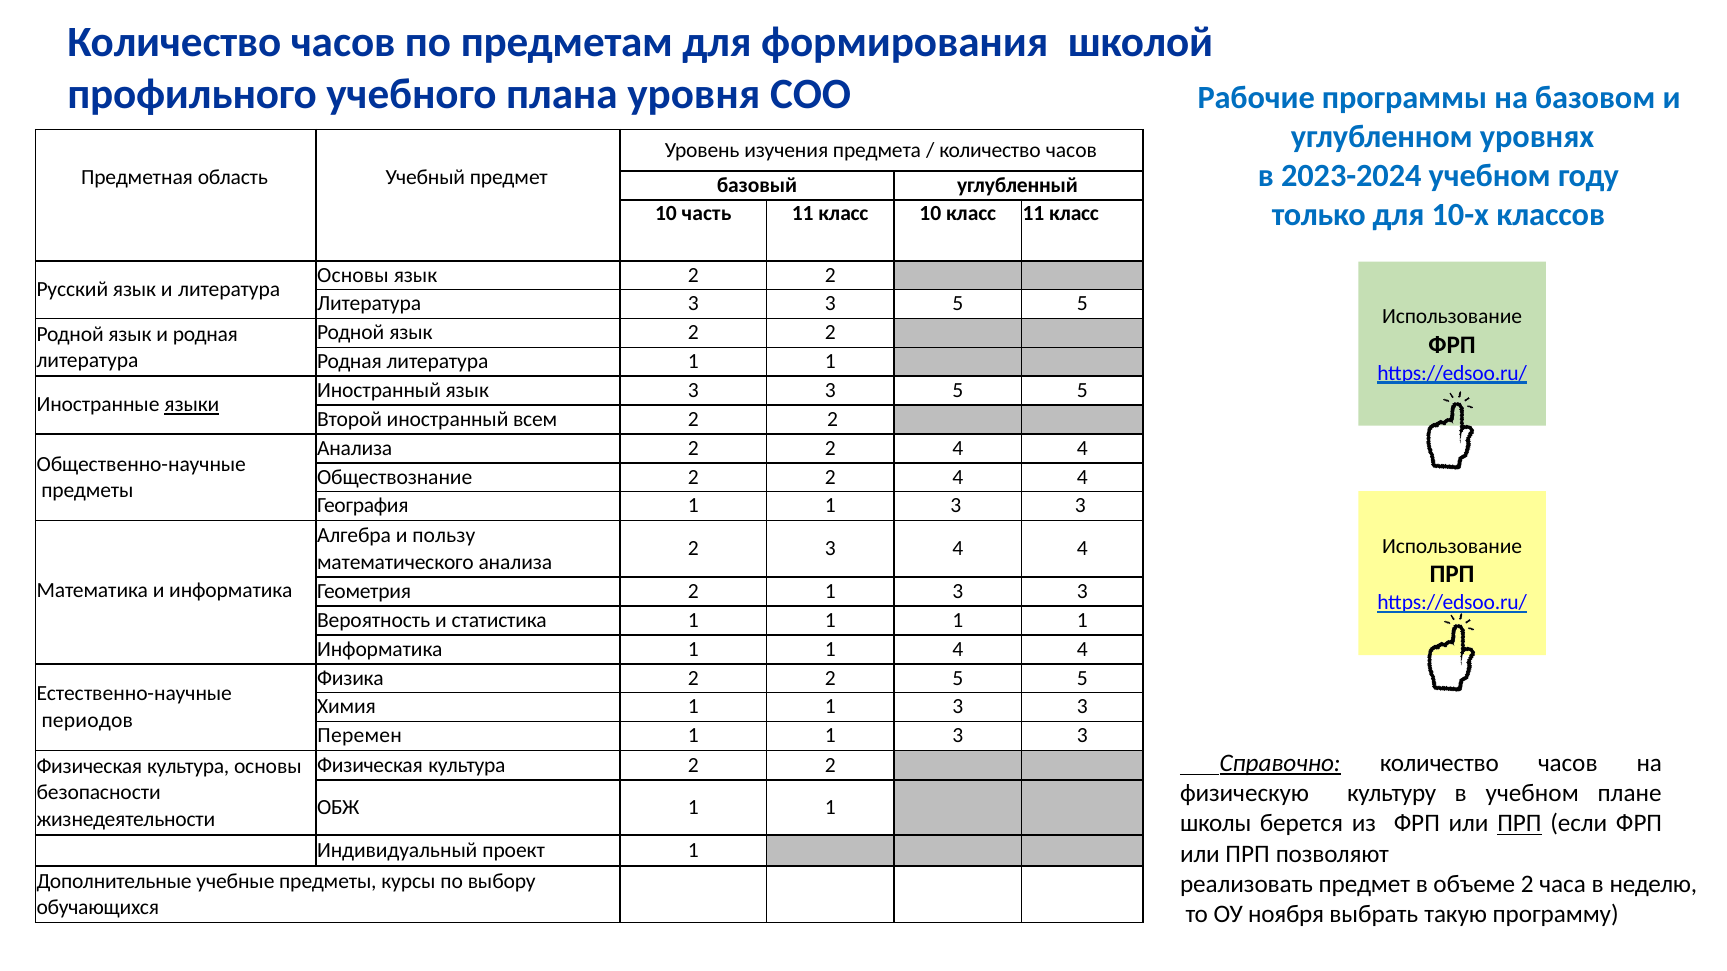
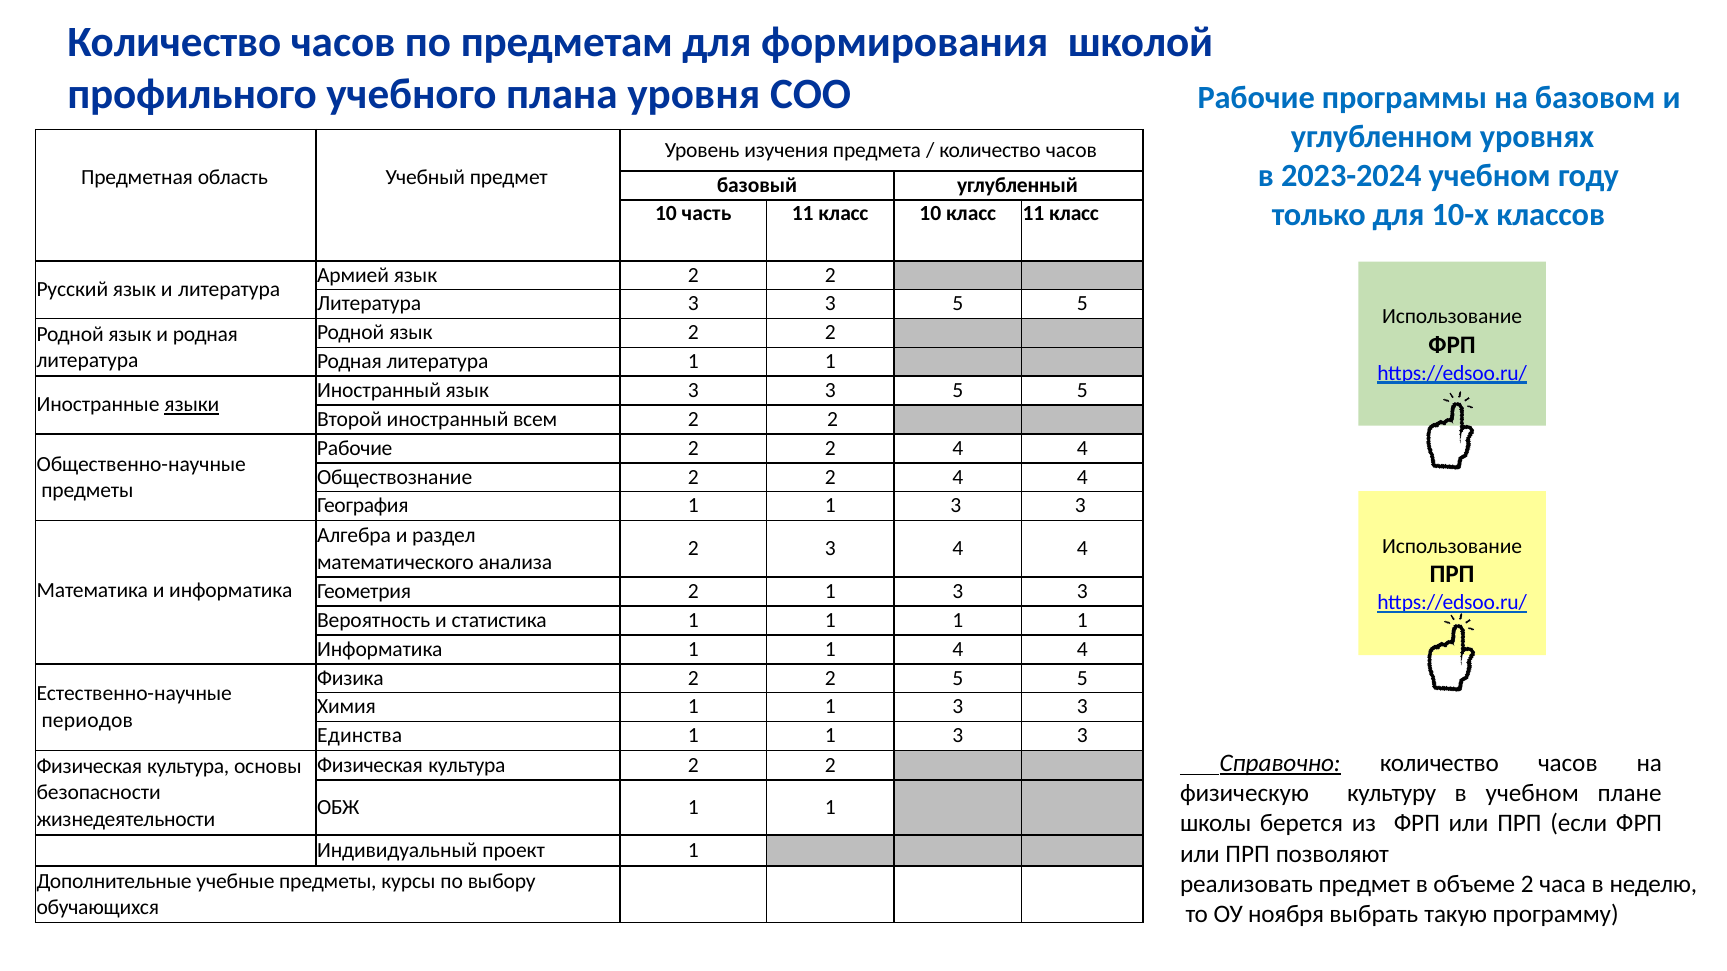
Основы: Основы -> Армией (353, 275)
Анализа: Анализа -> Рабочие (355, 448)
пользу: пользу -> раздел (444, 536)
Перемен: Перемен -> Единства (360, 736)
ПРП underline: present -> none (1519, 824)
